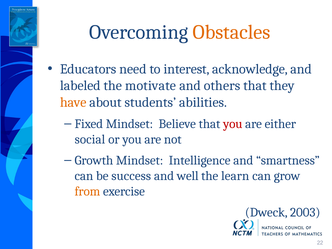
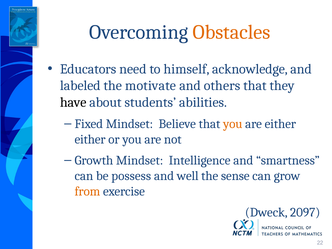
interest: interest -> himself (186, 69)
have colour: orange -> black (73, 102)
you colour: red -> orange (233, 124)
social: social -> either (90, 139)
success: success -> possess (131, 176)
learn: learn -> sense (235, 176)
2003: 2003 -> 2097 (305, 212)
